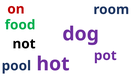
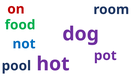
not colour: black -> blue (24, 44)
